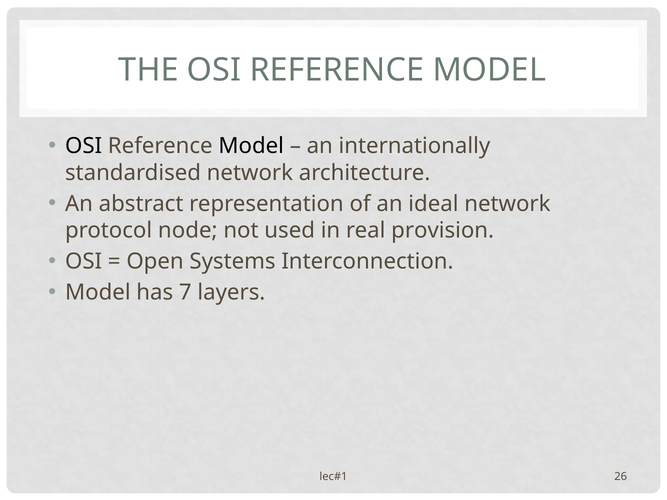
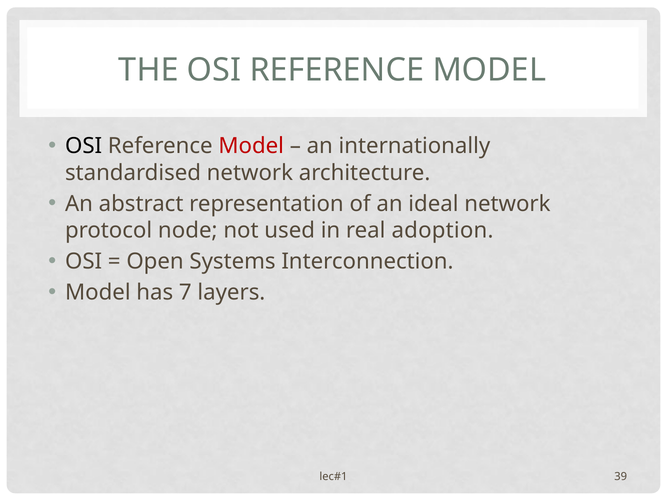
Model colour: black -> red (251, 146)
provision: provision -> adoption (443, 231)
26: 26 -> 39 (621, 477)
